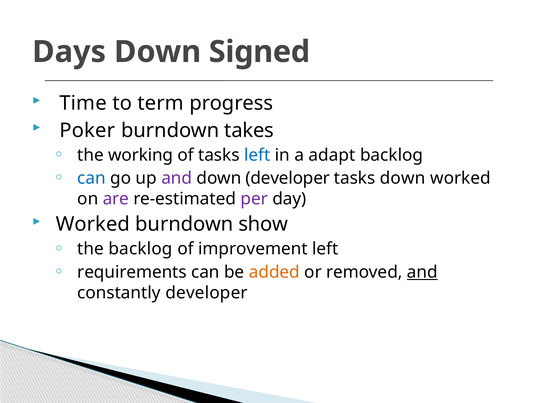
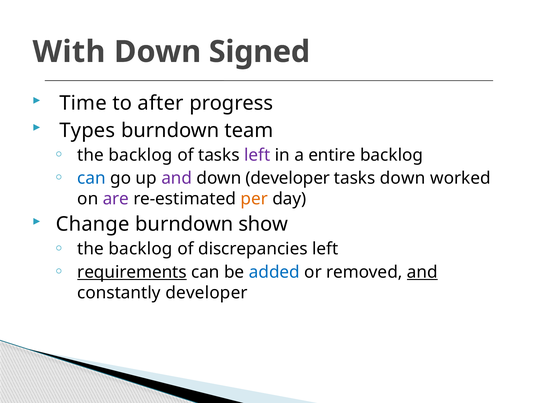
Days: Days -> With (69, 52)
term: term -> after (161, 103)
Poker: Poker -> Types (87, 131)
takes: takes -> team (249, 131)
working: working -> backlog (141, 155)
left colour: blue -> purple (257, 155)
adapt: adapt -> entire (332, 155)
per colour: purple -> orange (254, 199)
Worked: Worked -> Change (93, 225)
improvement: improvement -> discrepancies (253, 249)
requirements underline: none -> present (132, 272)
added colour: orange -> blue (274, 272)
